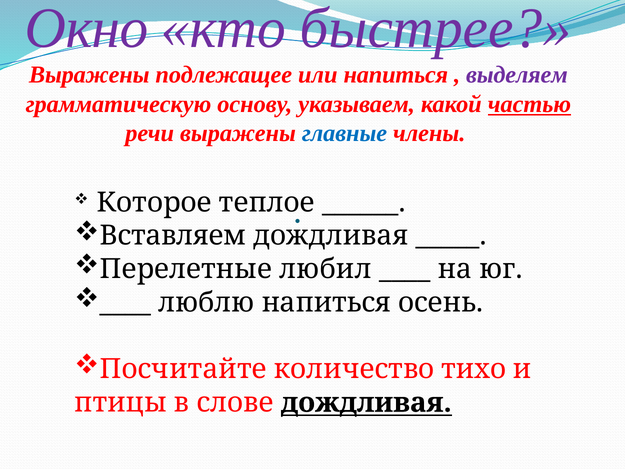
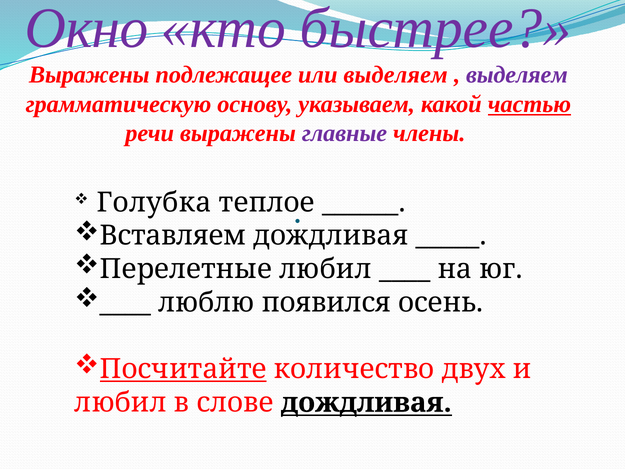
или напиться: напиться -> выделяем (396, 75)
главные colour: blue -> purple (345, 133)
Которое: Которое -> Голубка (154, 202)
люблю напиться: напиться -> появился (326, 302)
Посчитайте underline: none -> present (183, 369)
тихо: тихо -> двух (474, 369)
птицы: птицы -> любил (121, 402)
